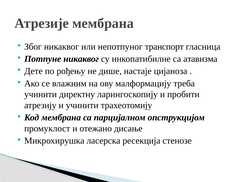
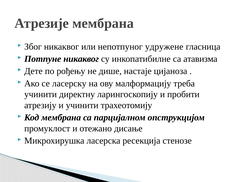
транспорт: транспорт -> удружене (164, 47)
влажним: влажним -> ласерску (69, 84)
